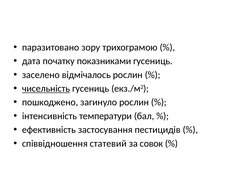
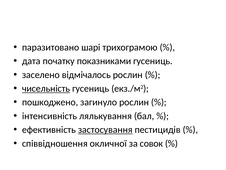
зору: зору -> шарі (91, 47)
температури: температури -> лялькування (106, 116)
застосування underline: none -> present (105, 129)
статевий: статевий -> окличної (108, 143)
